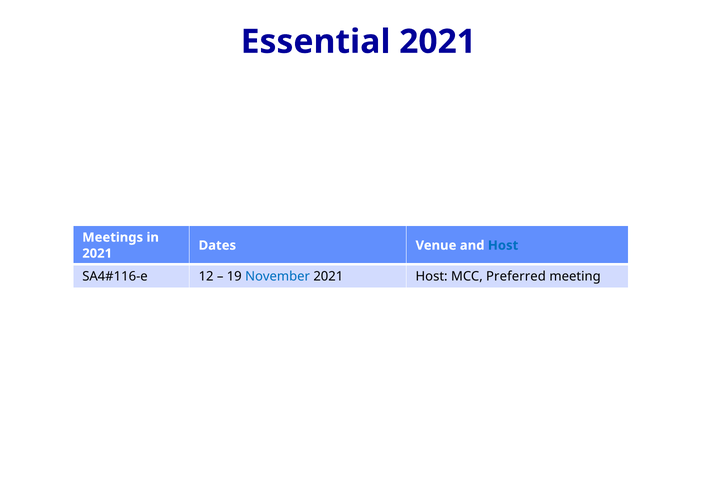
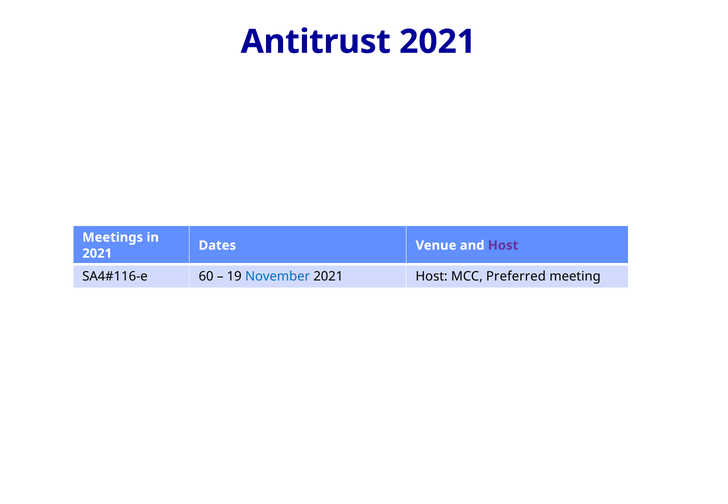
Essential: Essential -> Antitrust (316, 42)
Host colour: blue -> purple (503, 245)
12: 12 -> 60 (206, 277)
